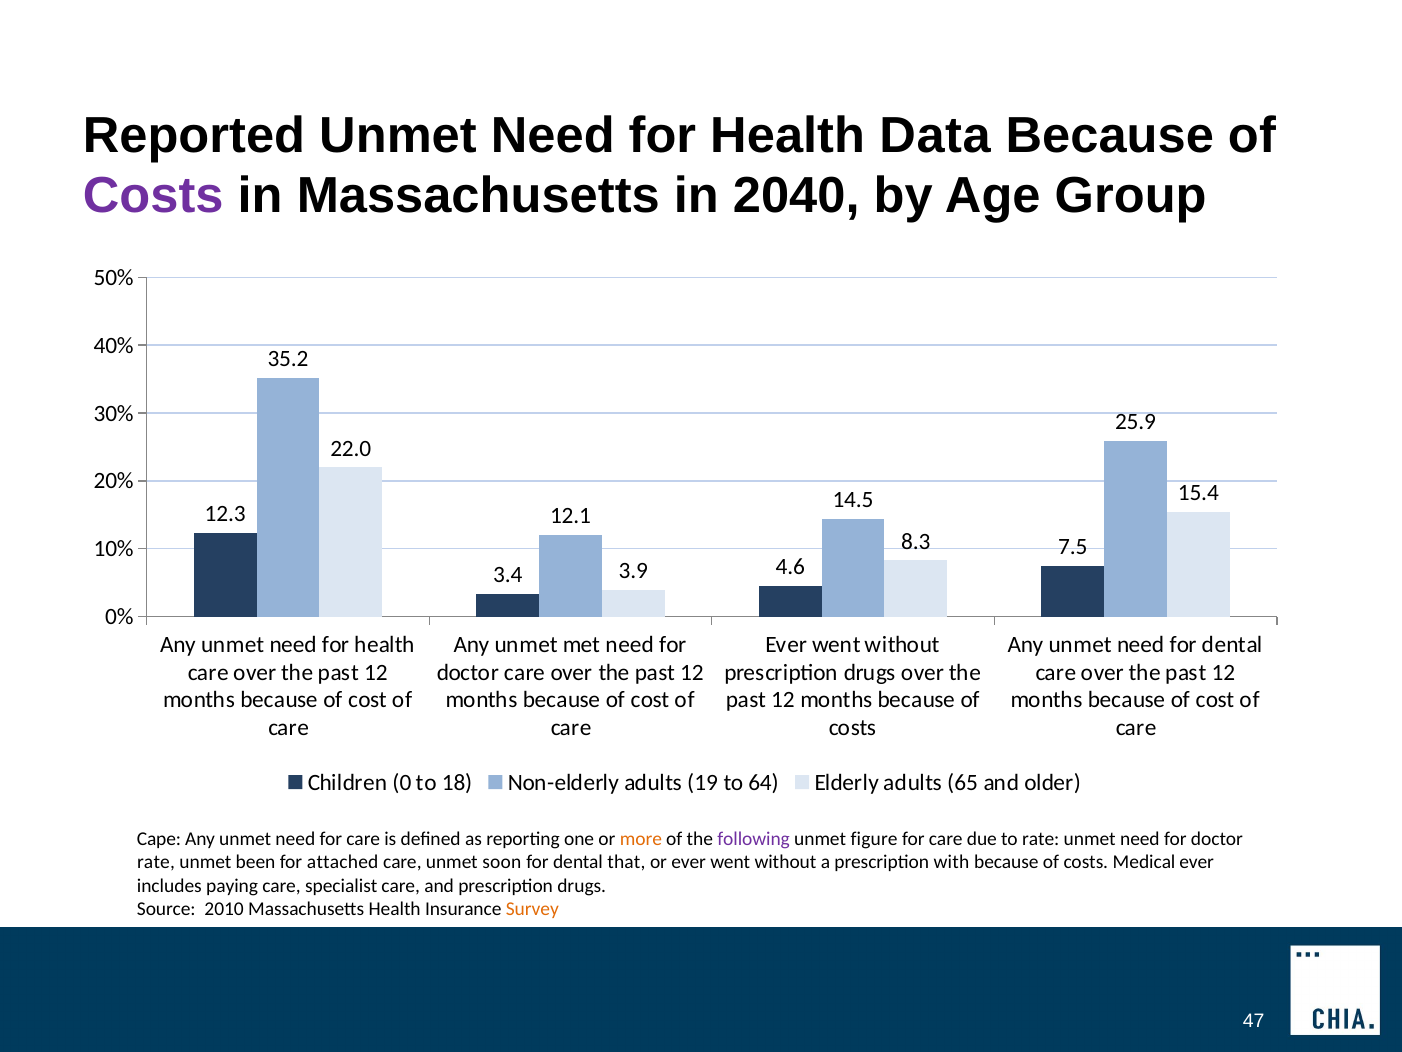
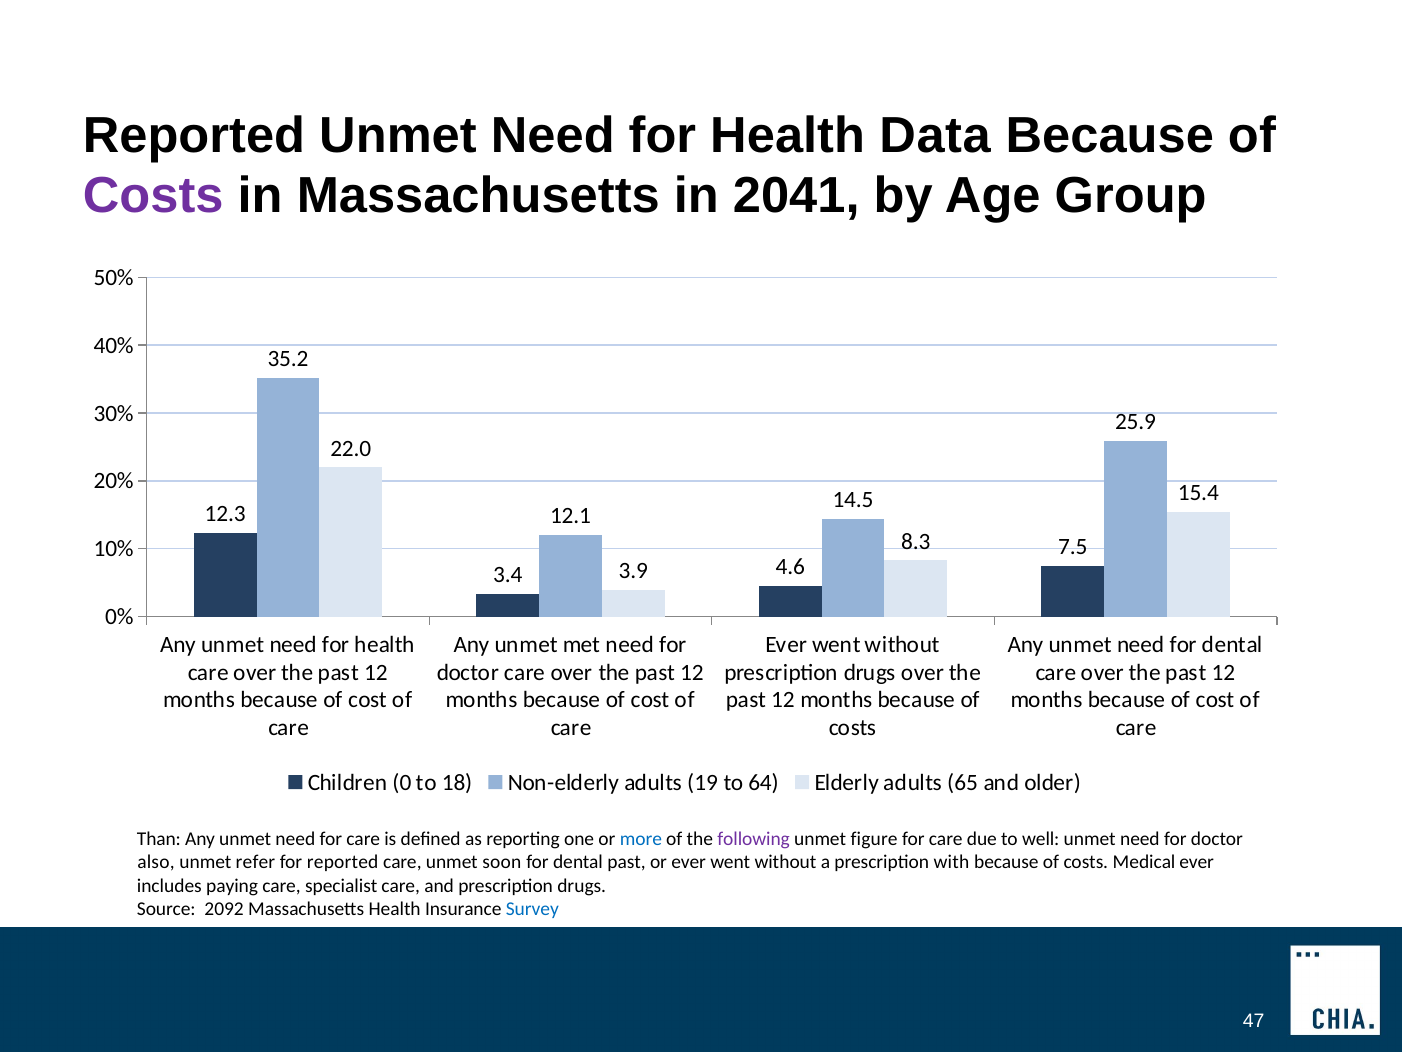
2040: 2040 -> 2041 (796, 196)
Cape: Cape -> Than (159, 839)
more colour: orange -> blue (641, 839)
to rate: rate -> well (1041, 839)
rate: rate -> also (156, 862)
been: been -> refer (255, 862)
for attached: attached -> reported (343, 862)
dental that: that -> past (626, 862)
2010: 2010 -> 2092 (224, 909)
Survey colour: orange -> blue (532, 909)
